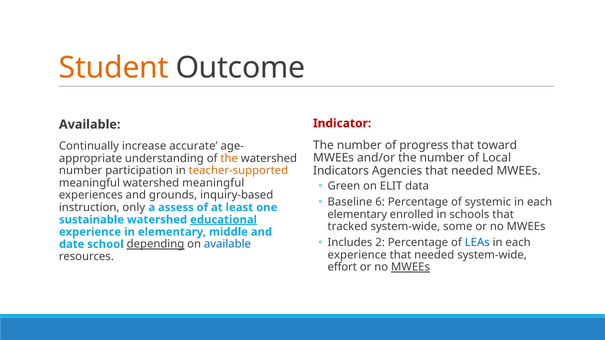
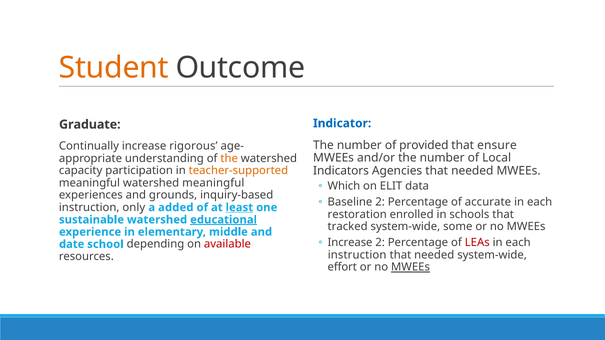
Indicator colour: red -> blue (342, 123)
Available: Available -> Graduate (90, 125)
progress: progress -> provided (424, 145)
toward: toward -> ensure (497, 145)
accurate: accurate -> rigorous (193, 146)
number: number -> capacity (81, 171)
Green: Green -> Which (344, 186)
Baseline 6: 6 -> 2 (380, 202)
systemic: systemic -> accurate (488, 202)
assess: assess -> added (176, 208)
least underline: none -> present (239, 208)
elementary: elementary -> restoration (357, 215)
Includes: Includes -> Increase (350, 243)
LEAs colour: blue -> red (477, 243)
depending underline: present -> none (155, 244)
available colour: blue -> red (227, 244)
experience: experience -> instruction (357, 255)
